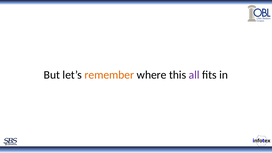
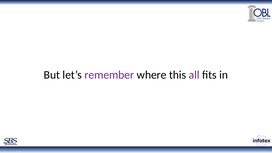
remember colour: orange -> purple (109, 75)
